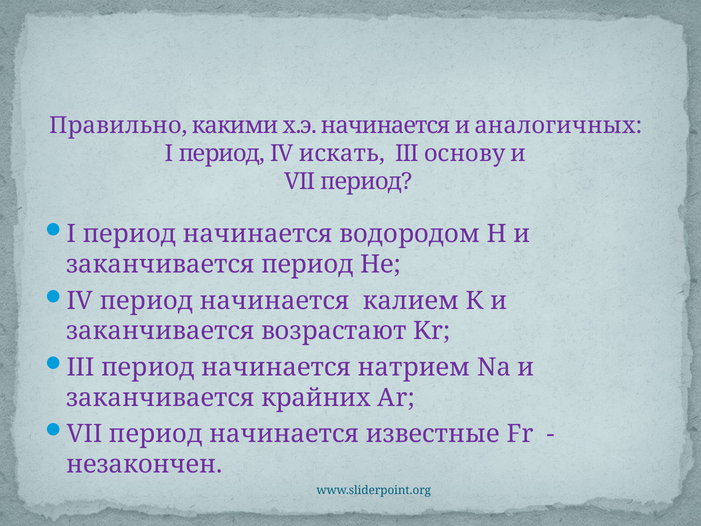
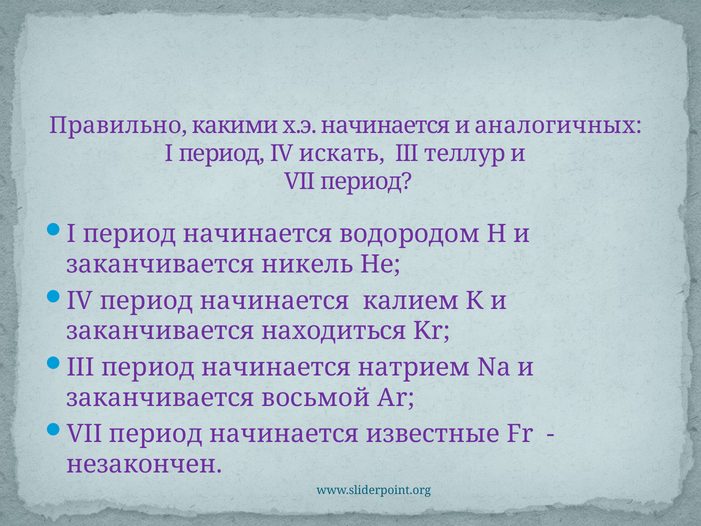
основу: основу -> теллур (465, 154)
заканчивается период: период -> никель (307, 264)
возрастают: возрастают -> находиться (334, 331)
крайних: крайних -> восьмой (316, 397)
